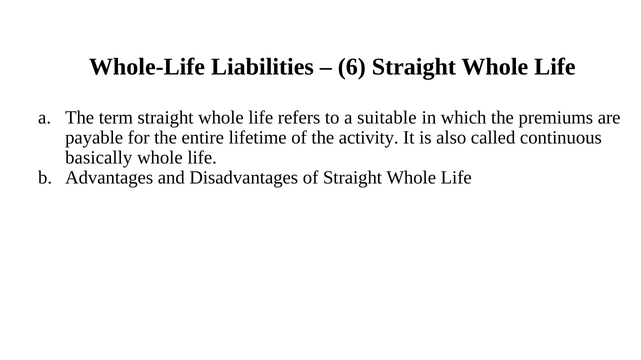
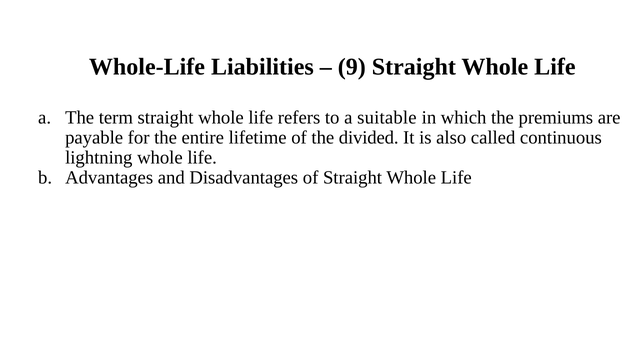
6: 6 -> 9 (352, 67)
activity: activity -> divided (369, 138)
basically: basically -> lightning (99, 158)
